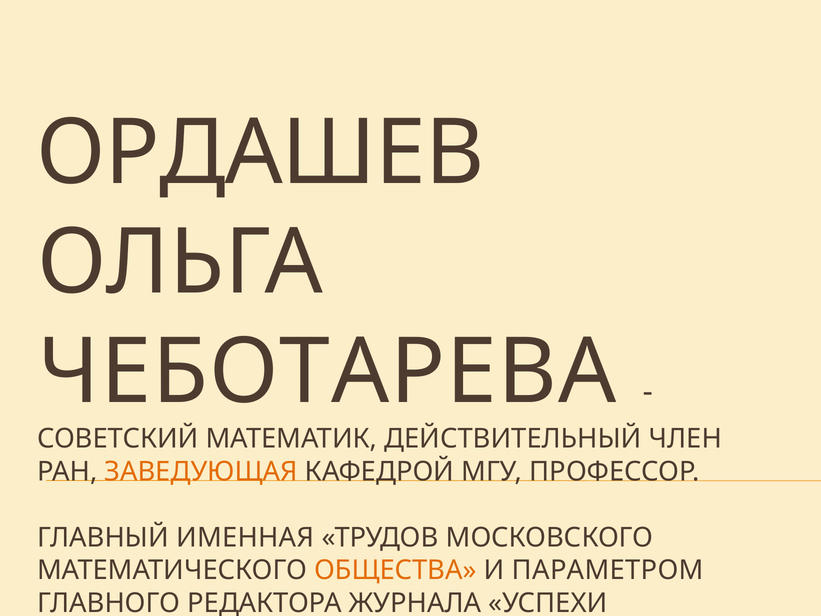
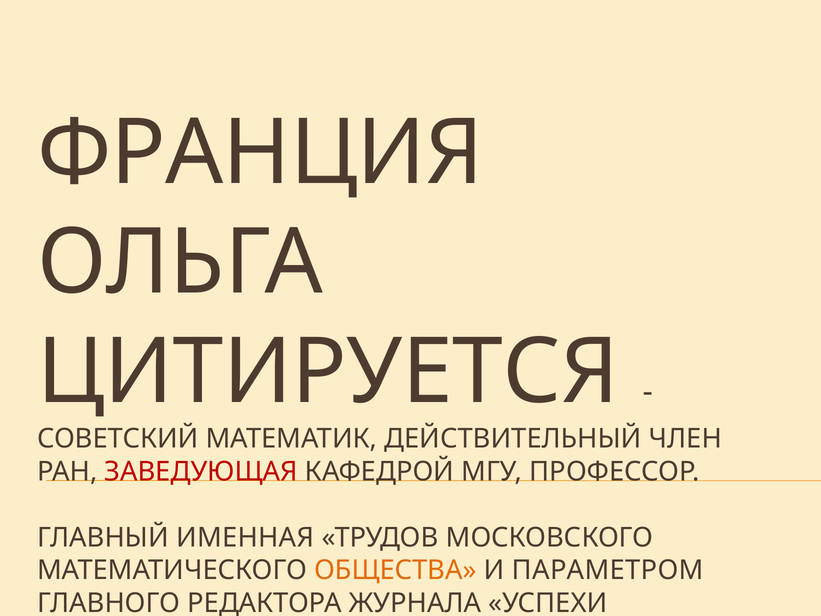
ОРДАШЕВ: ОРДАШЕВ -> ФРАНЦИЯ (260, 153)
ЧЕБОТАРЕВА: ЧЕБОТАРЕВА -> ЦИТИРУЕТСЯ (328, 372)
ЗАВЕДУЮЩАЯ colour: orange -> red (201, 472)
